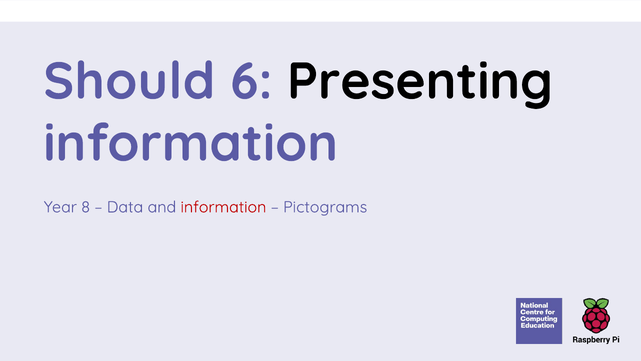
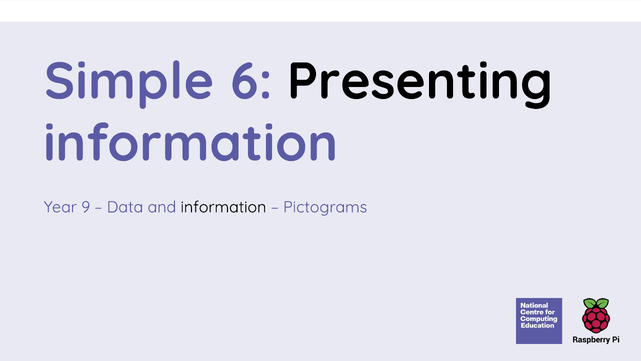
Should: Should -> Simple (129, 81)
8: 8 -> 9 (86, 207)
information colour: red -> black (223, 207)
